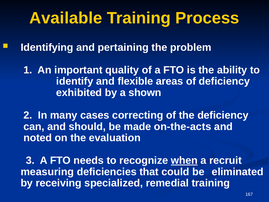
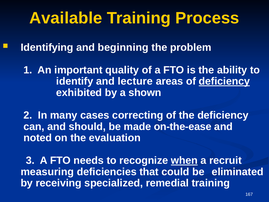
pertaining: pertaining -> beginning (123, 47)
flexible: flexible -> lecture (135, 81)
deficiency underline: none -> present (224, 81)
on-the-acts: on-the-acts -> on-the-ease (183, 126)
